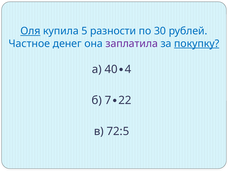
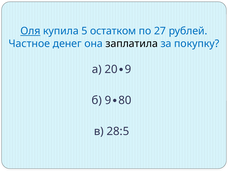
разности: разности -> остатком (113, 31)
30: 30 -> 27 (160, 31)
заплатила colour: purple -> black (132, 44)
покупку underline: present -> none (197, 44)
40: 40 -> 20 (111, 69)
4: 4 -> 9 (128, 69)
б 7: 7 -> 9 (108, 100)
22: 22 -> 80 (125, 100)
72:5: 72:5 -> 28:5 (118, 131)
